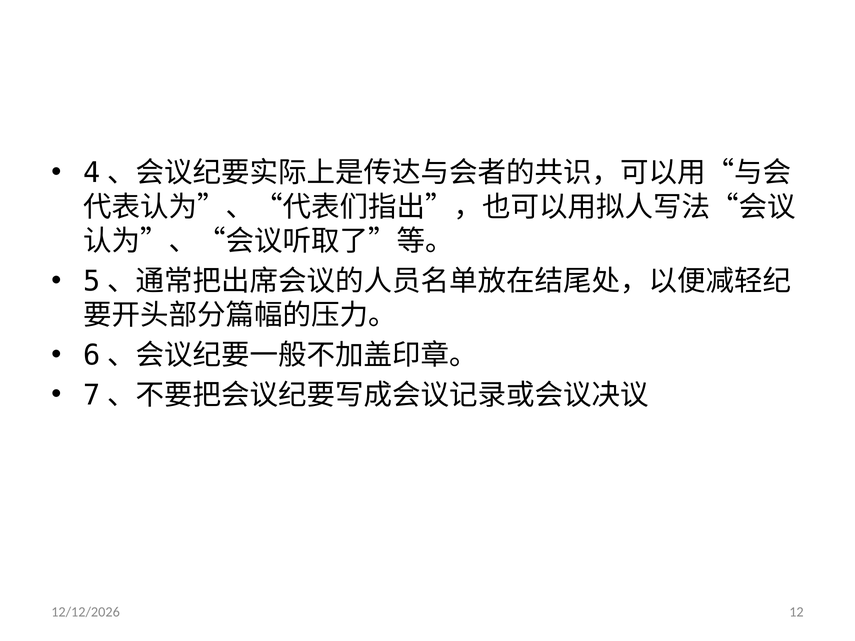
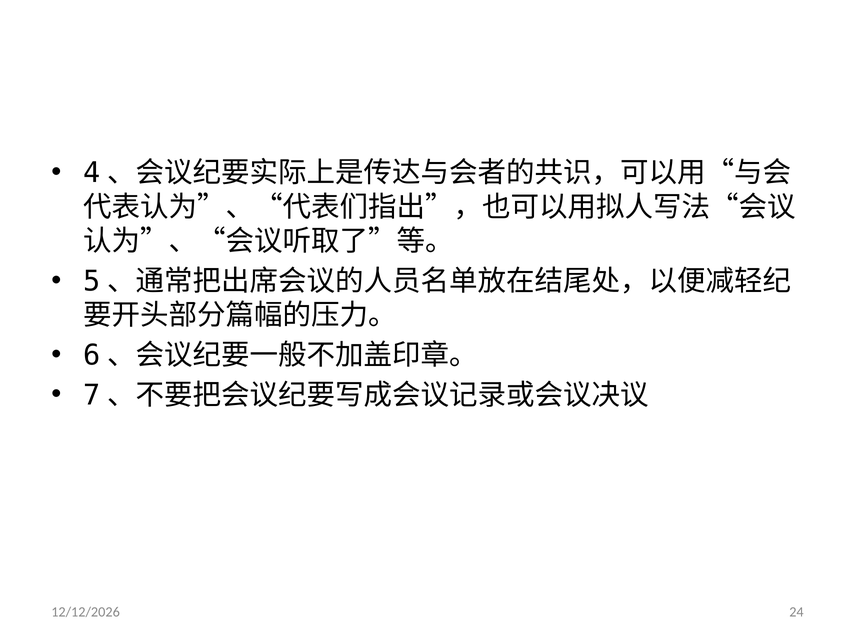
12: 12 -> 24 (796, 612)
